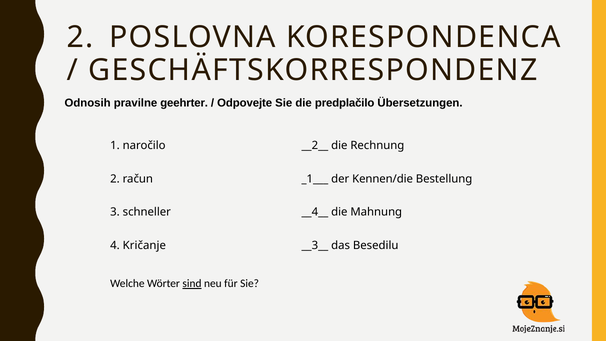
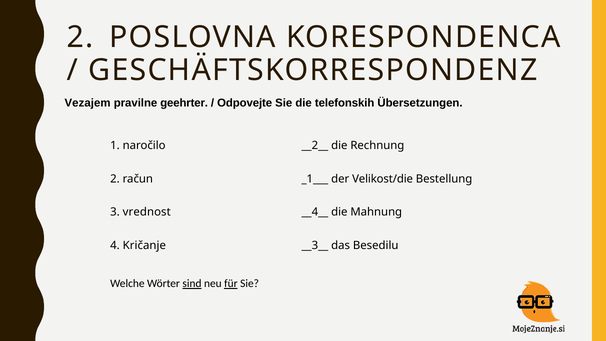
Odnosih: Odnosih -> Vezajem (88, 103)
predplačilo: predplačilo -> telefonskih (345, 103)
Kennen/die: Kennen/die -> Velikost/die (383, 179)
schneller: schneller -> vrednost (147, 212)
für underline: none -> present (231, 283)
